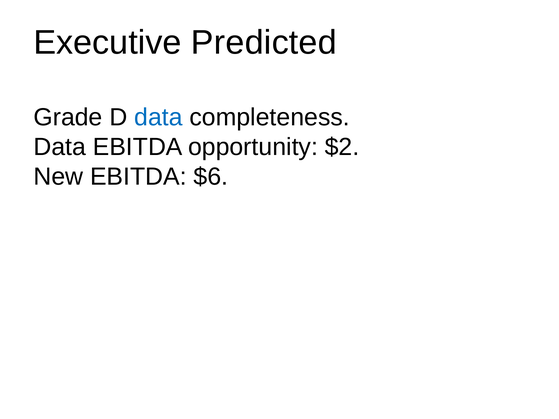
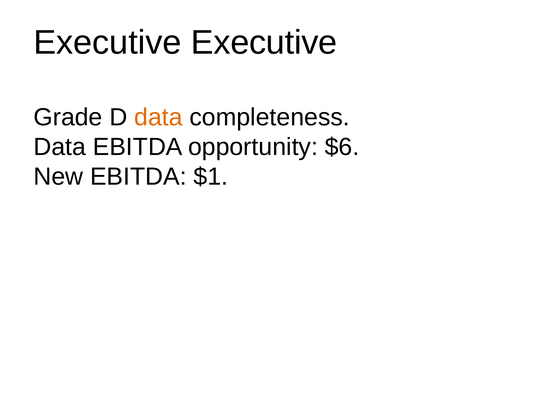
Executive Predicted: Predicted -> Executive (264, 42)
data colour: blue -> orange (158, 117)
$2: $2 -> $6 (342, 147)
$6: $6 -> $1 (211, 177)
